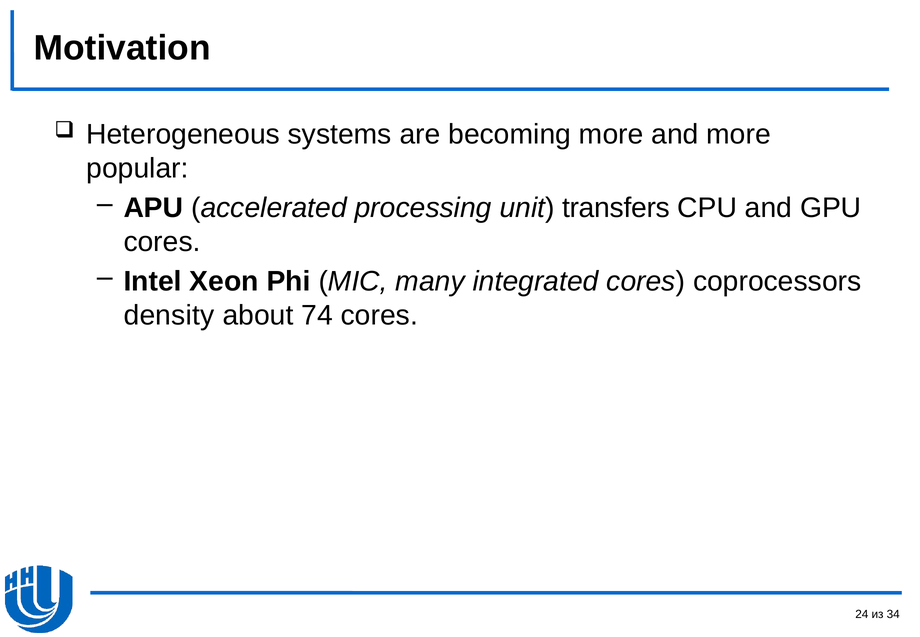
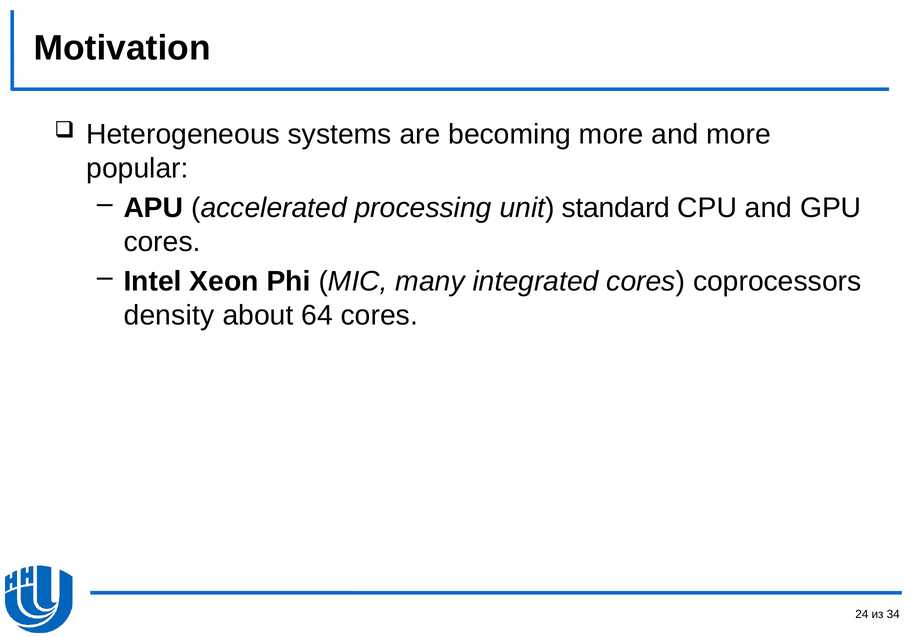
transfers: transfers -> standard (616, 208)
74: 74 -> 64 (317, 316)
